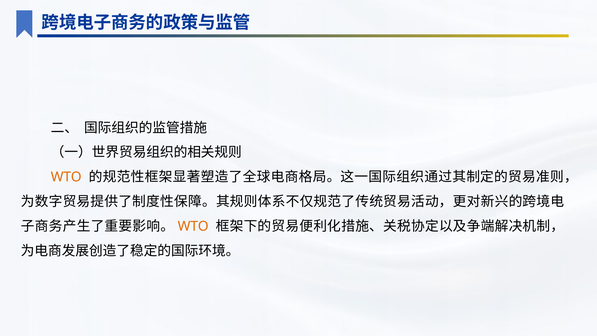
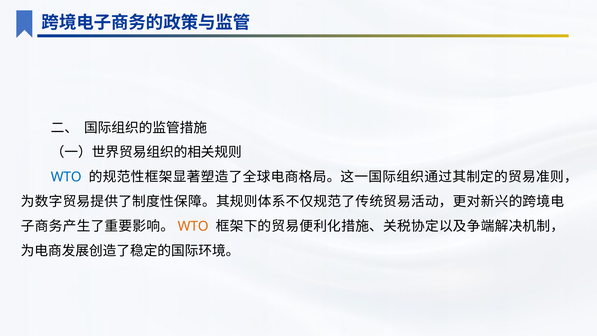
WTO colour: orange -> blue (66, 177)
